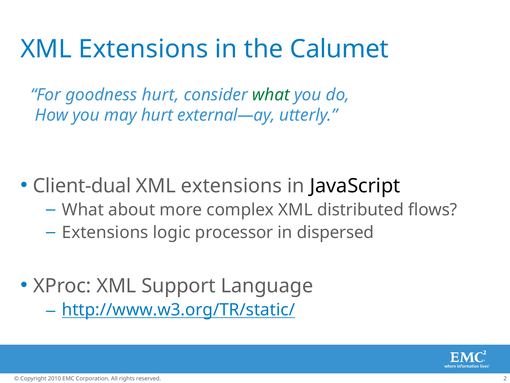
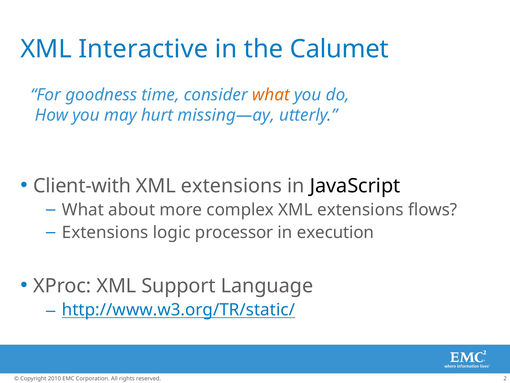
Extensions: Extensions -> Interactive (143, 49)
goodness hurt: hurt -> time (161, 95)
what colour: green -> orange (271, 95)
external—ay: external—ay -> missing—ay (226, 115)
Client-dual: Client-dual -> Client-with (82, 186)
complex XML distributed: distributed -> extensions (360, 210)
dispersed: dispersed -> execution (336, 232)
